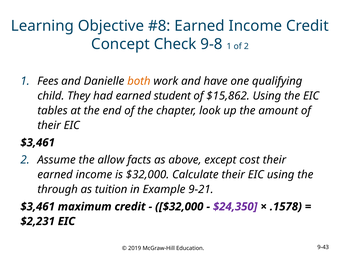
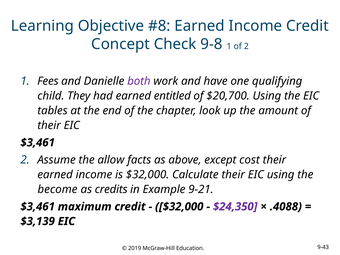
both colour: orange -> purple (139, 81)
student: student -> entitled (172, 96)
$15,862: $15,862 -> $20,700 (228, 96)
through: through -> become (58, 189)
tuition: tuition -> credits (111, 189)
.1578: .1578 -> .4088 (286, 207)
$2,231: $2,231 -> $3,139 (38, 221)
